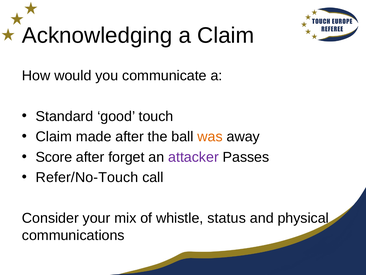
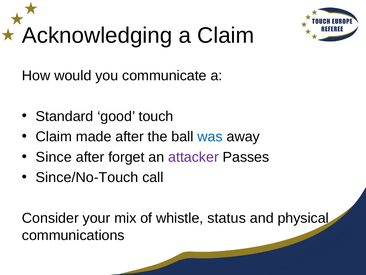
was colour: orange -> blue (210, 136)
Score: Score -> Since (54, 157)
Refer/No-Touch: Refer/No-Touch -> Since/No-Touch (87, 177)
